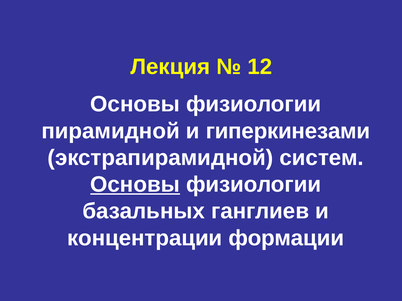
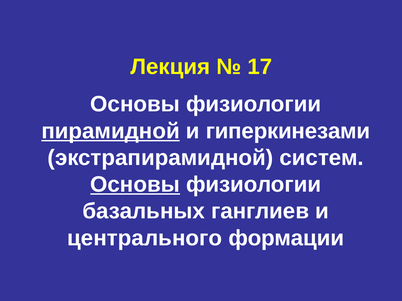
12: 12 -> 17 (260, 67)
пирамидной underline: none -> present (111, 131)
концентрации: концентрации -> центрального (145, 238)
